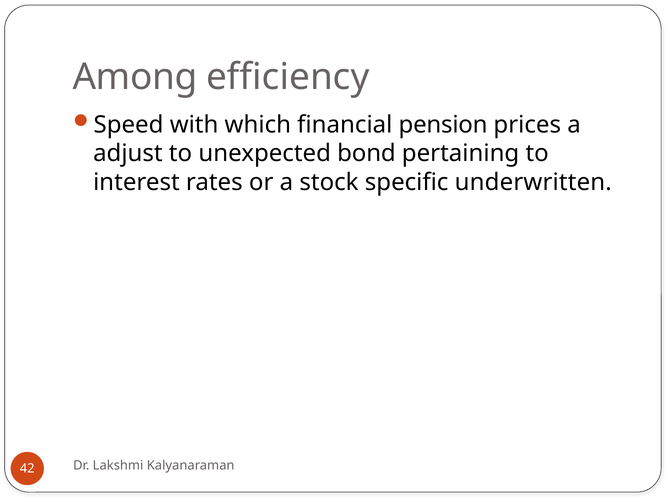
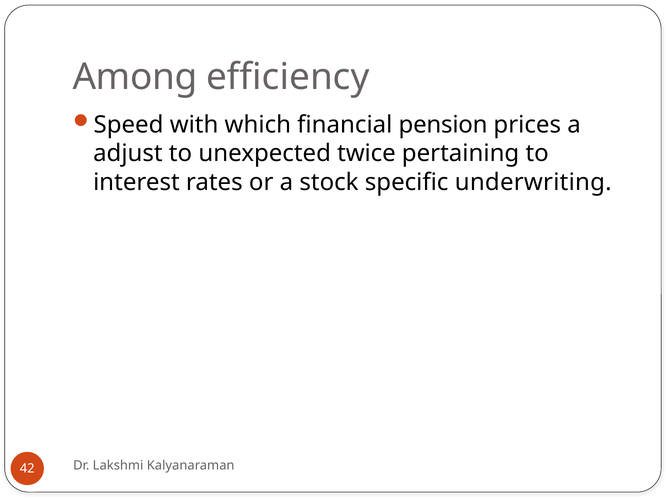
bond: bond -> twice (366, 154)
underwritten: underwritten -> underwriting (533, 183)
